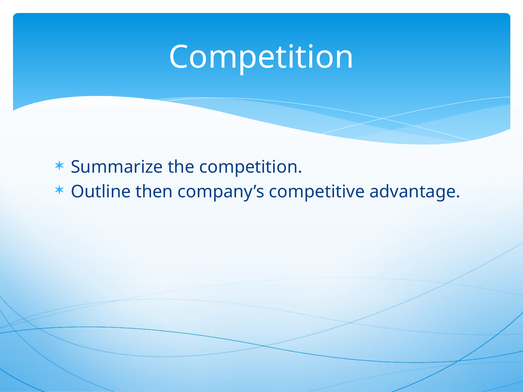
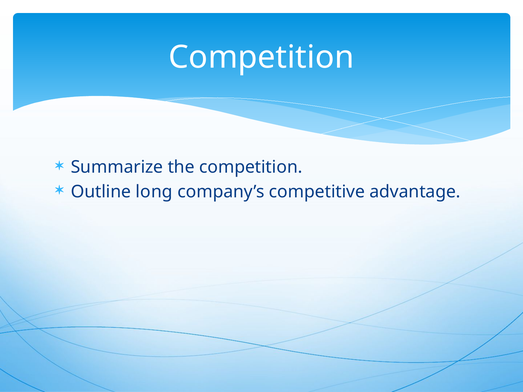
then: then -> long (154, 192)
